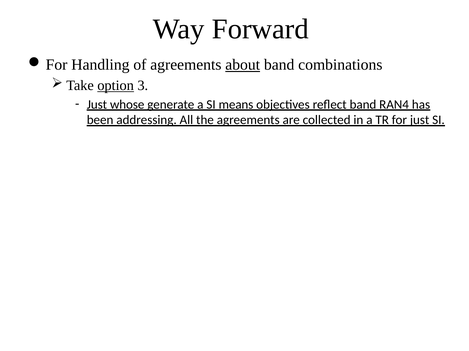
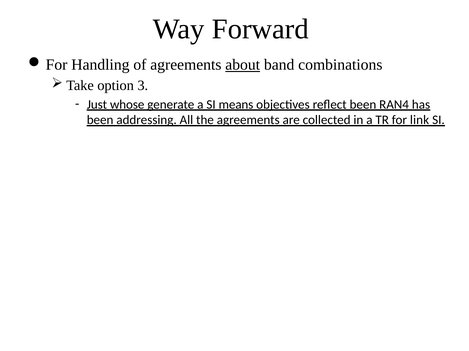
option underline: present -> none (116, 86)
reflect band: band -> been (363, 105)
for just: just -> link (420, 120)
